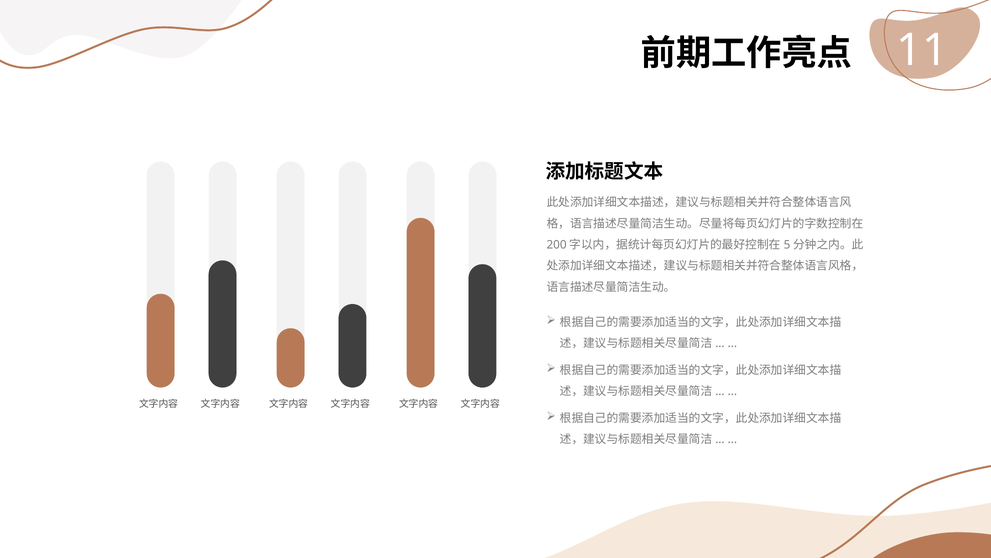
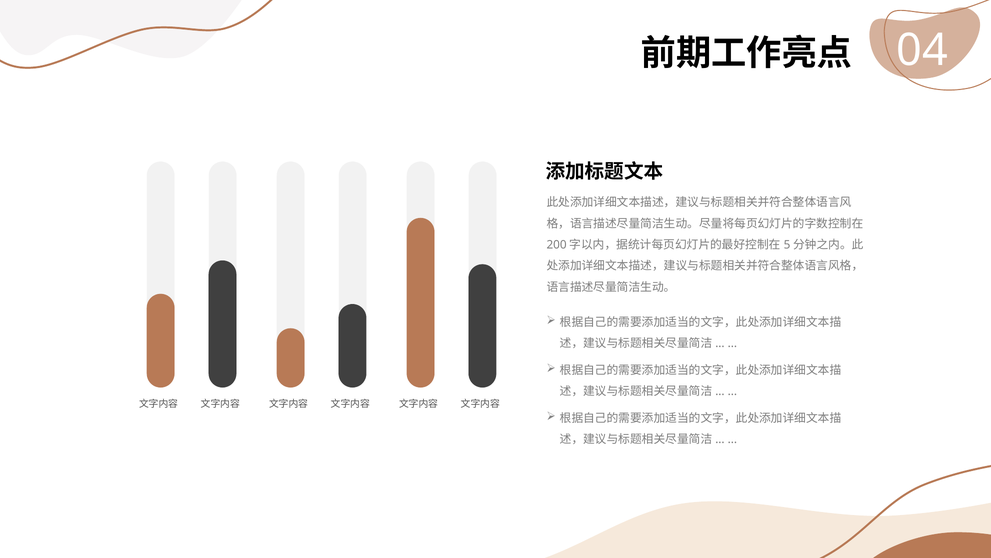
11: 11 -> 04 (922, 50)
